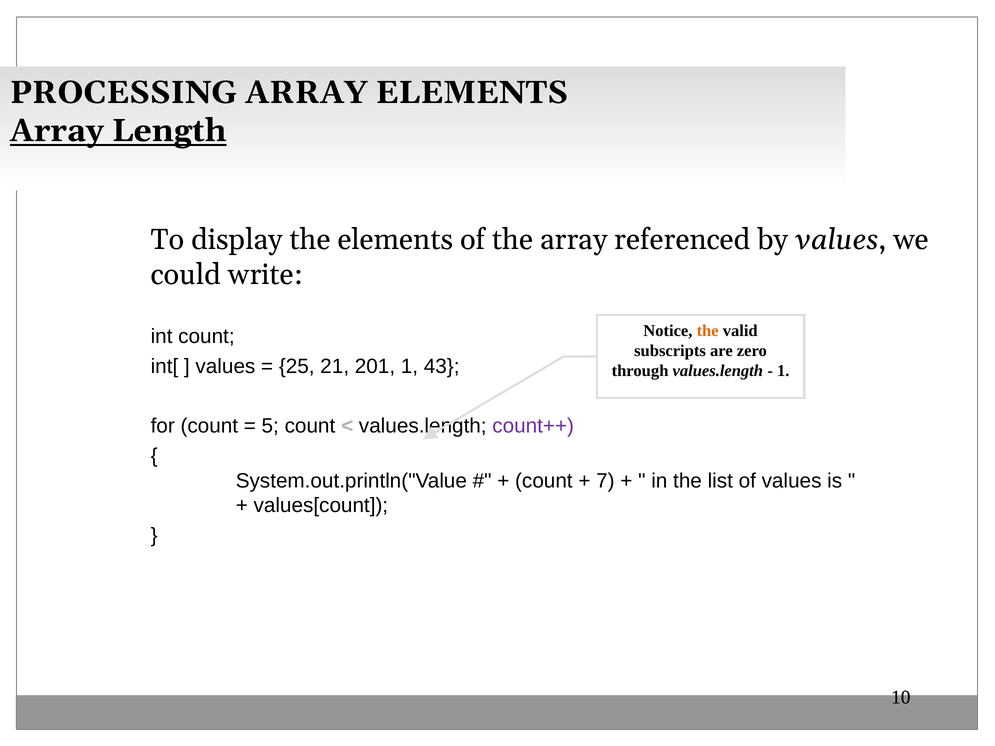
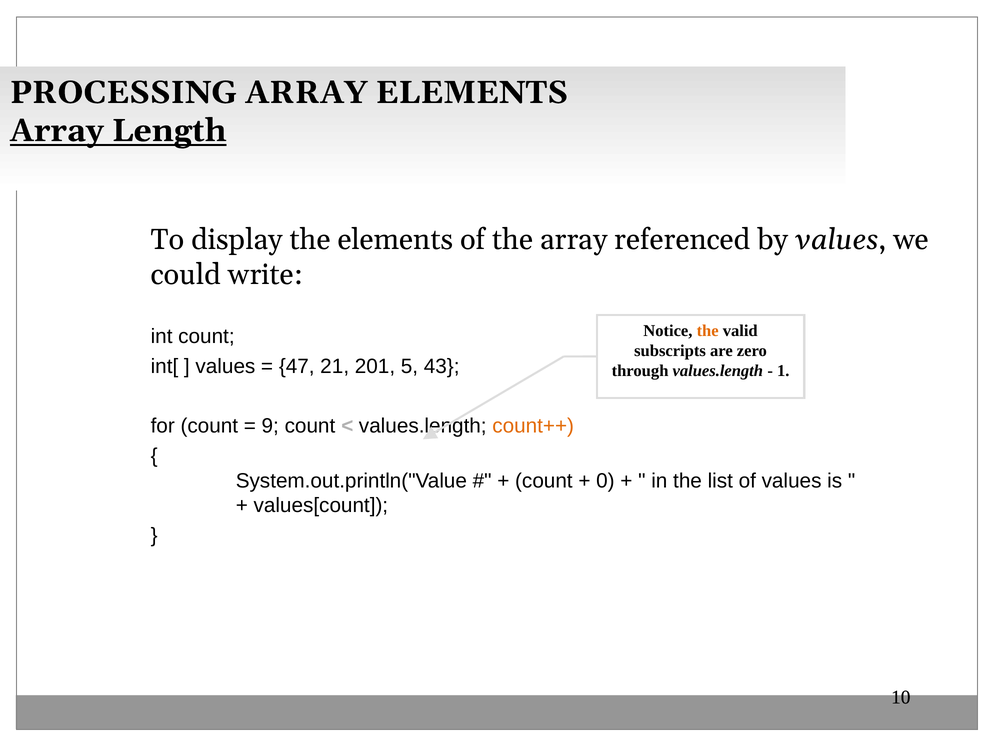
25: 25 -> 47 (297, 366)
201 1: 1 -> 5 (409, 366)
5: 5 -> 9 (270, 426)
count++ colour: purple -> orange (533, 426)
7: 7 -> 0 (605, 481)
